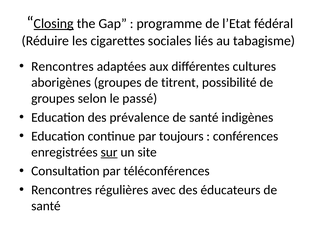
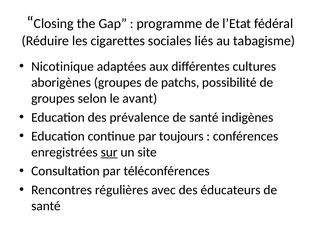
Closing underline: present -> none (54, 24)
Rencontres: Rencontres -> Nicotinique (62, 67)
titrent: titrent -> patchs (180, 83)
passé: passé -> avant (140, 99)
